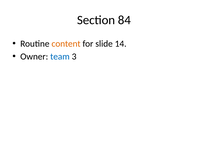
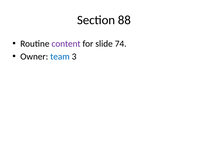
84: 84 -> 88 (124, 20)
content colour: orange -> purple (66, 44)
14: 14 -> 74 (121, 44)
